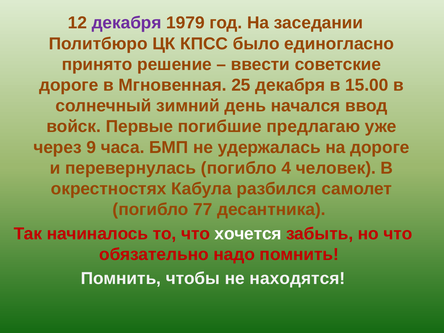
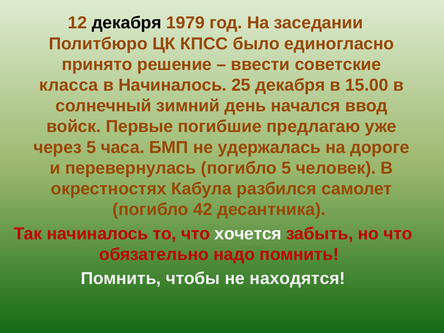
декабря colour: purple -> black (127, 23)
дороге: дороге -> класса (69, 85)
в Мгновенная: Мгновенная -> Начиналось (173, 85)
через 9: 9 -> 5 (91, 147)
погибло 4: 4 -> 5 (286, 168)
77: 77 -> 42 (203, 210)
